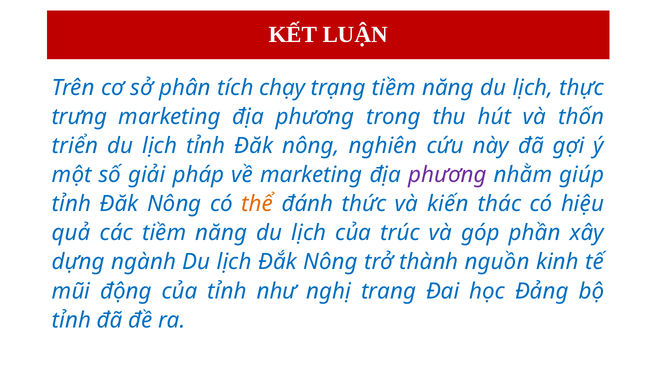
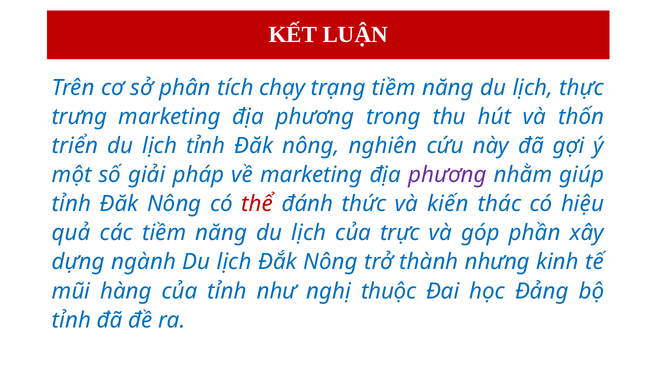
thể colour: orange -> red (257, 204)
trúc: trúc -> trực (400, 233)
nguồn: nguồn -> nhưng (497, 262)
động: động -> hàng (126, 291)
trang: trang -> thuộc (389, 291)
